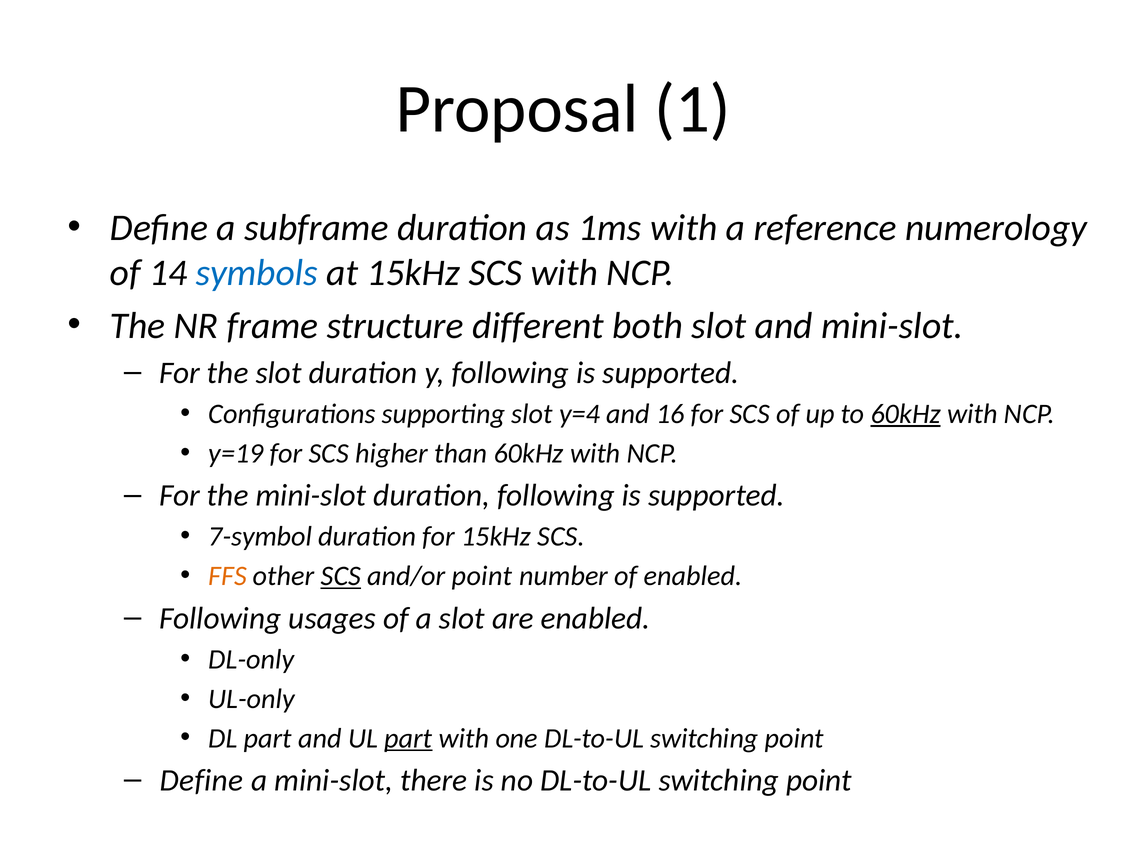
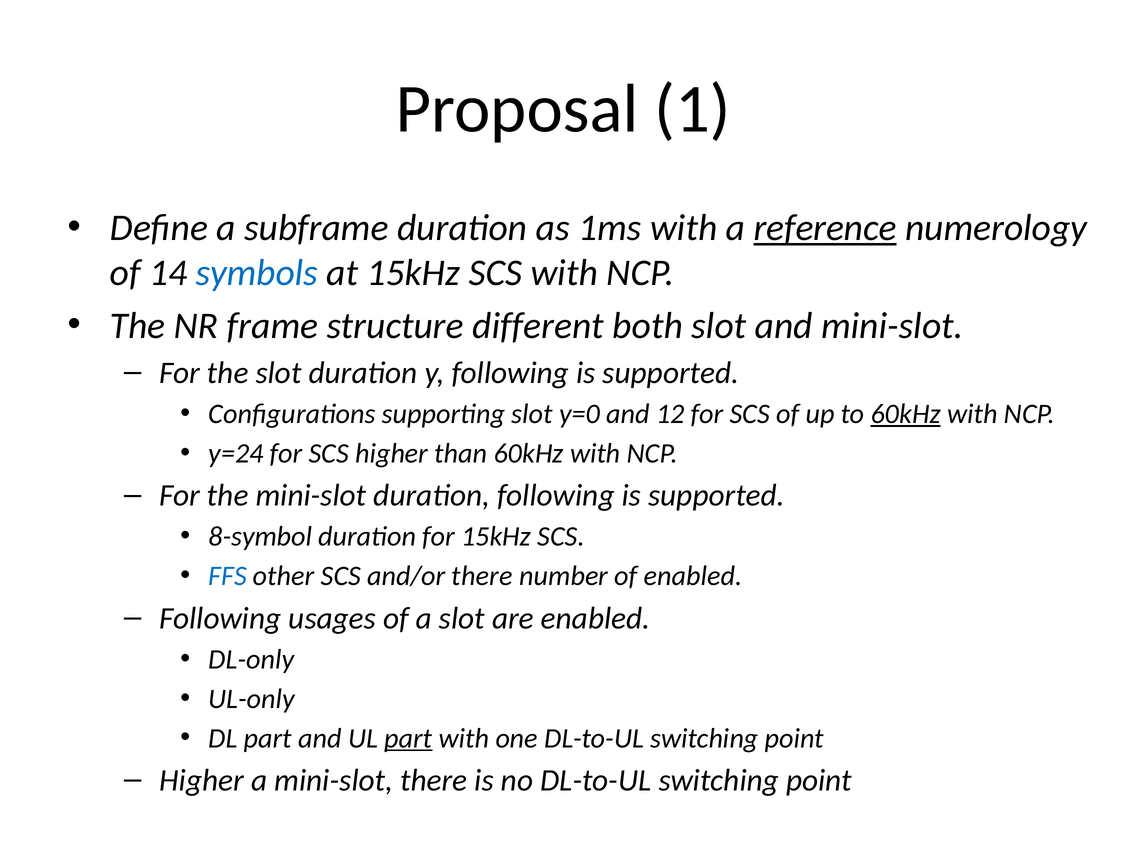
reference underline: none -> present (825, 228)
y=4: y=4 -> y=0 (580, 414)
16: 16 -> 12 (670, 414)
y=19: y=19 -> y=24 (236, 453)
7-symbol: 7-symbol -> 8-symbol (260, 537)
FFS colour: orange -> blue (228, 576)
SCS underline: present -> none (341, 576)
and/or point: point -> there (482, 576)
Define: Define -> Higher (202, 781)
